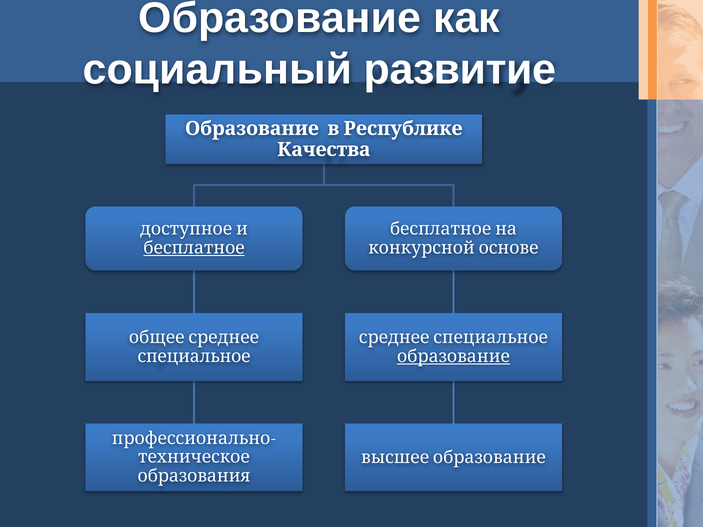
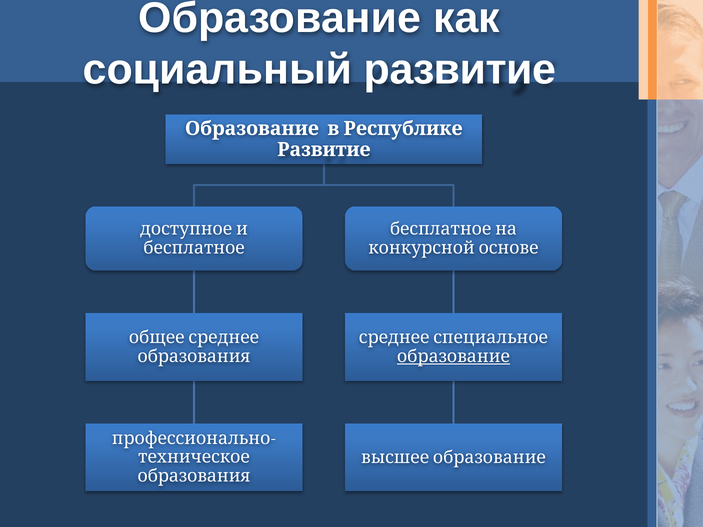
Качества: Качества -> Развитие (324, 150)
бесплатное underline: present -> none (194, 248)
специальное: специальное -> образования (194, 357)
